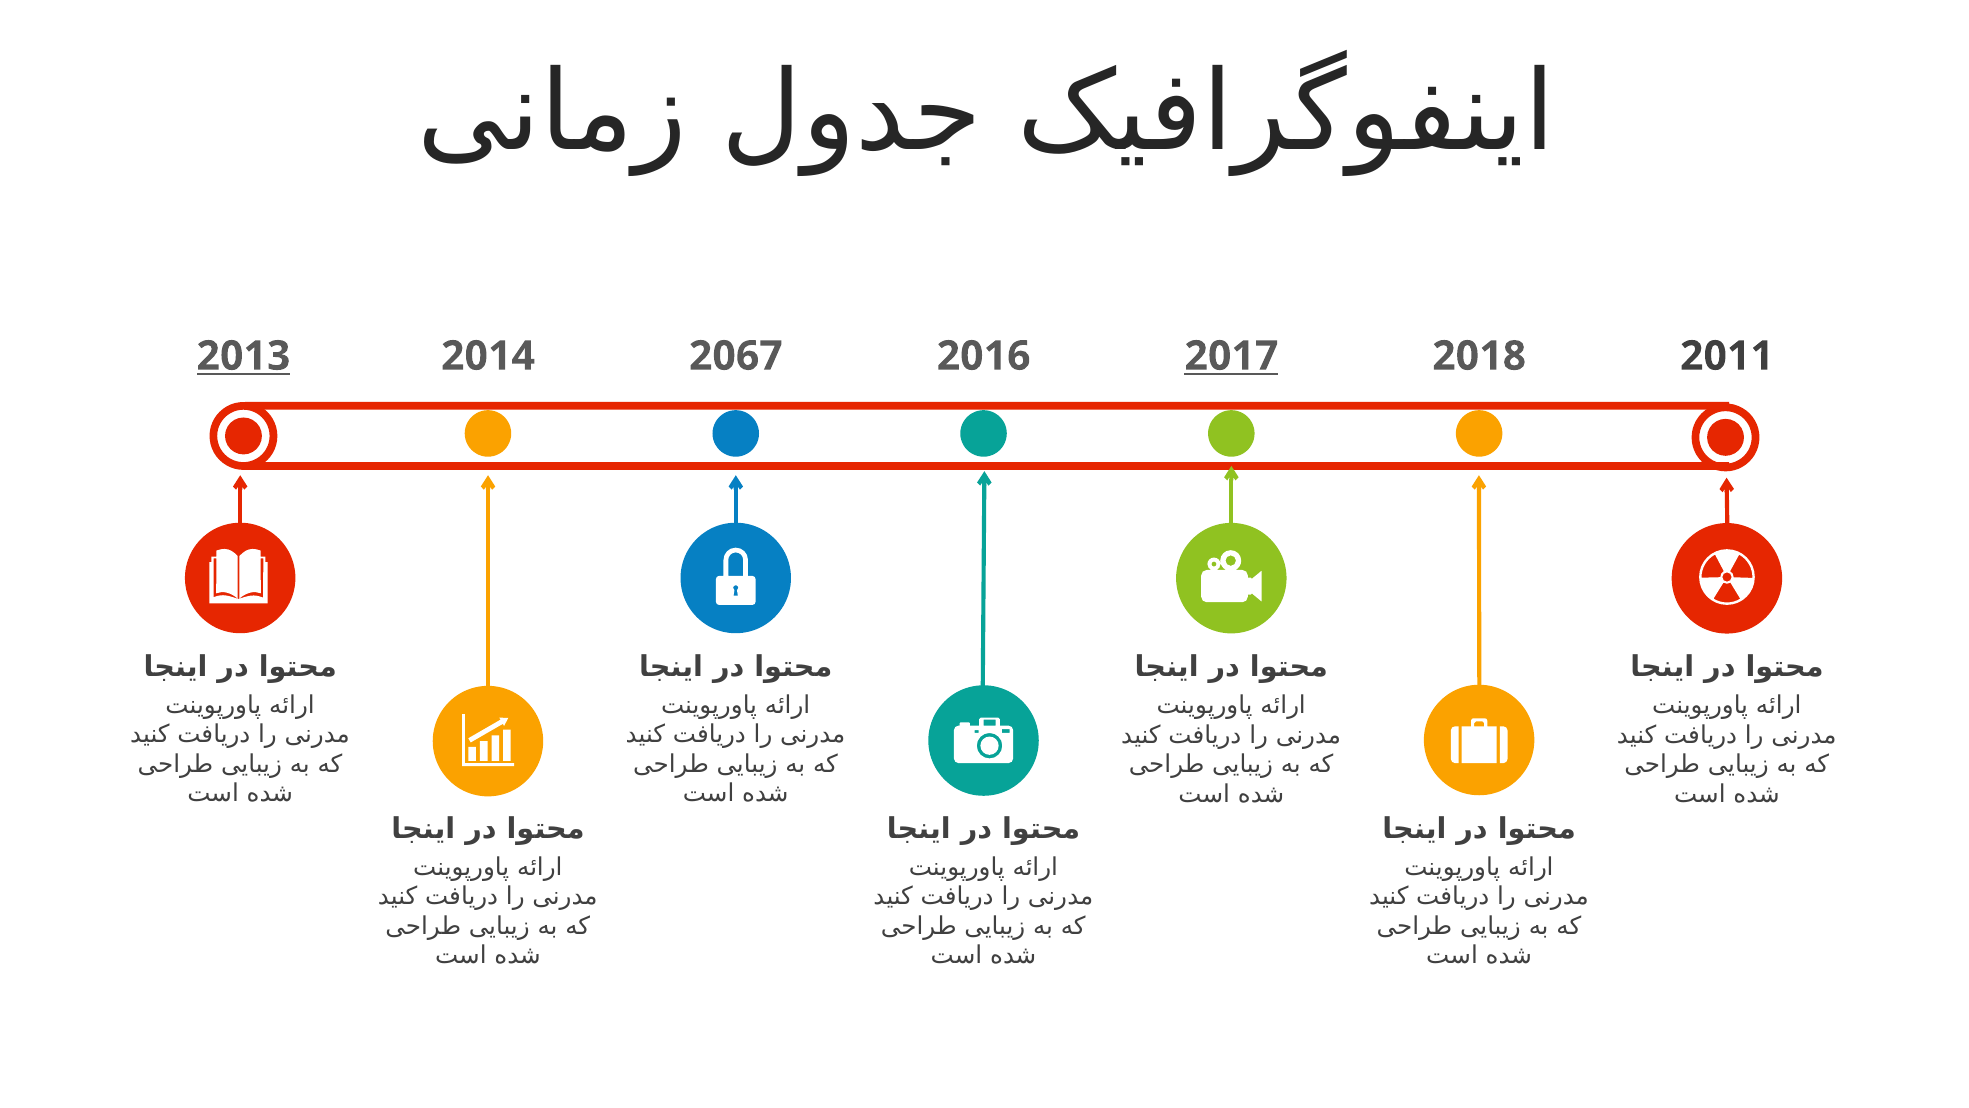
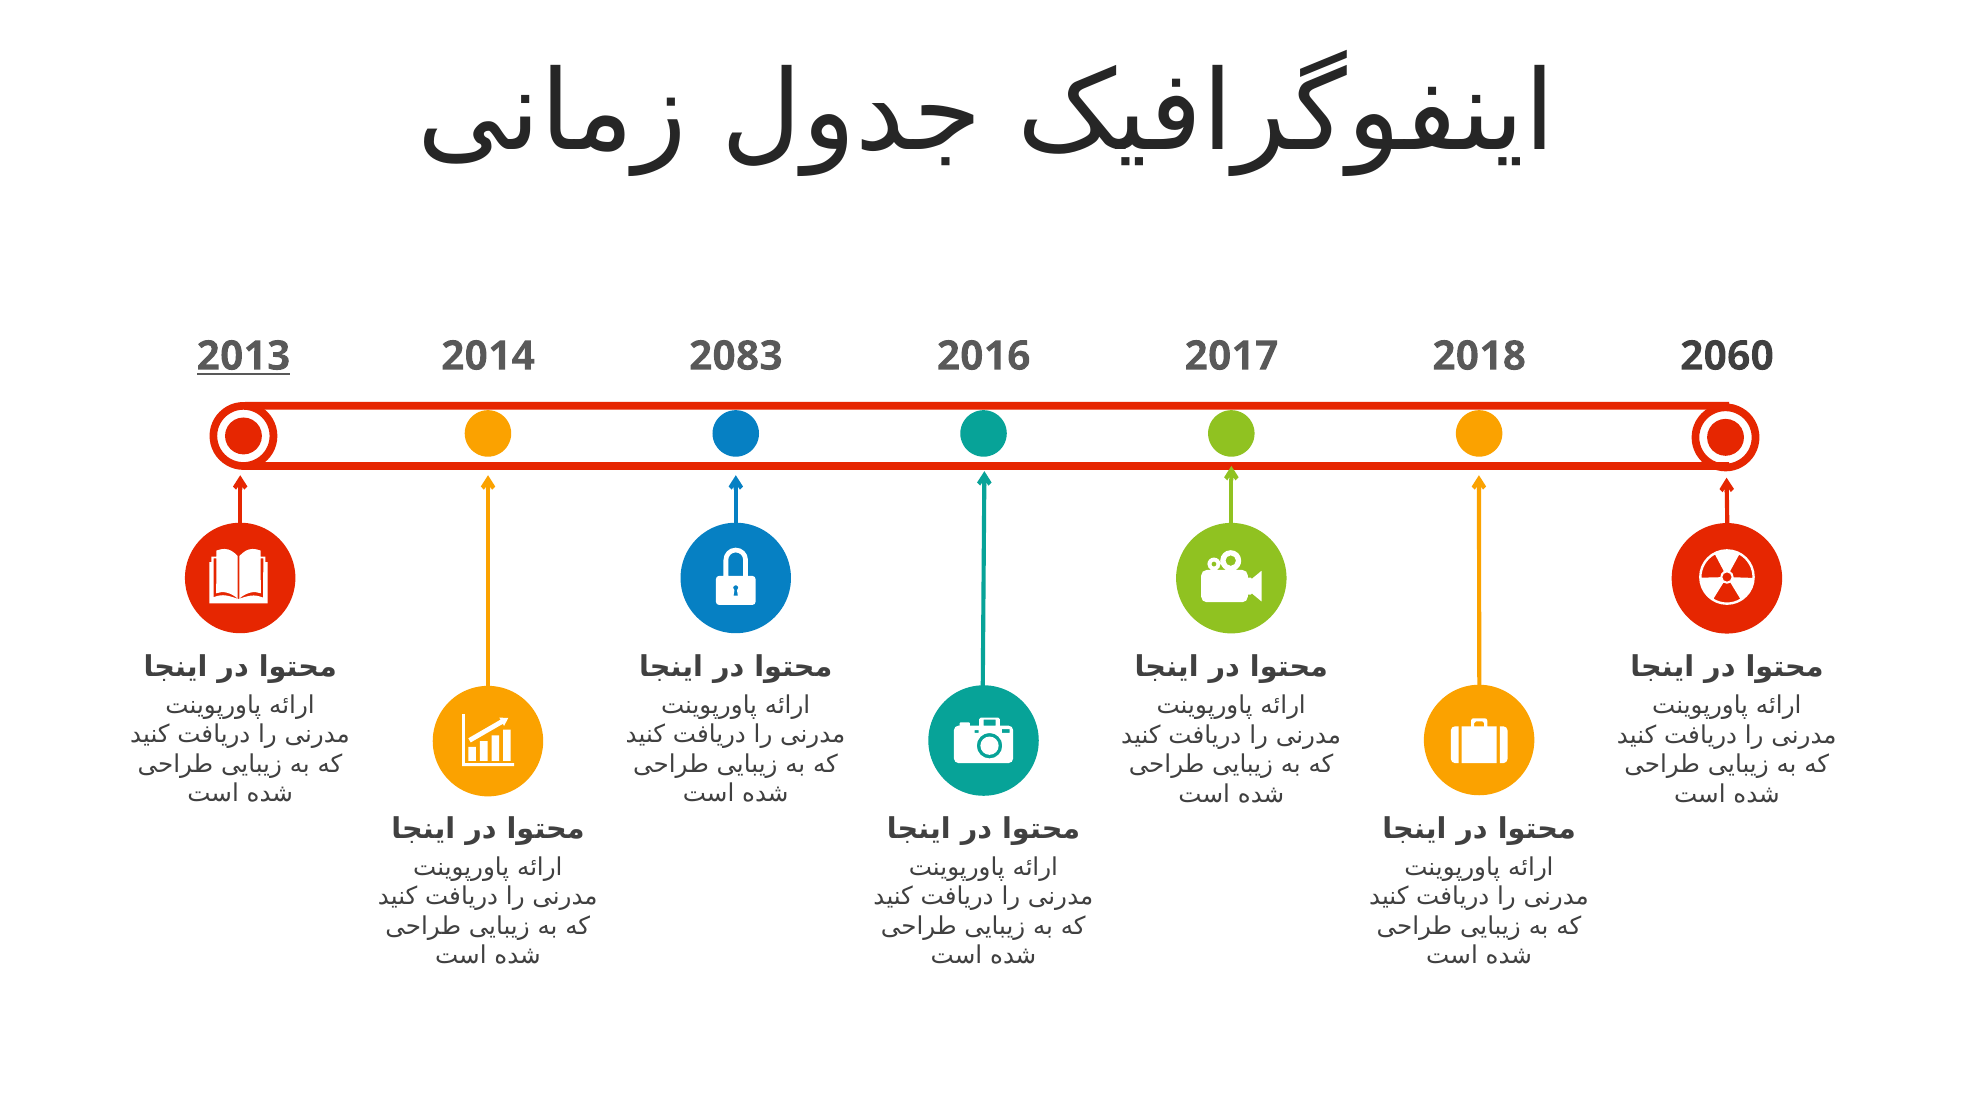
2067: 2067 -> 2083 (736, 356)
2017 underline: present -> none (1231, 356)
2011: 2011 -> 2060 (1727, 356)
